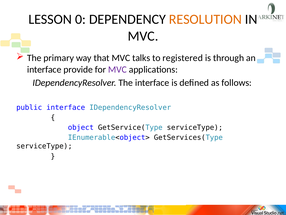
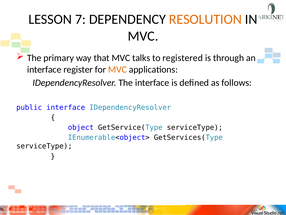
0: 0 -> 7 (80, 19)
provide: provide -> register (78, 69)
MVC colour: purple -> orange (117, 69)
